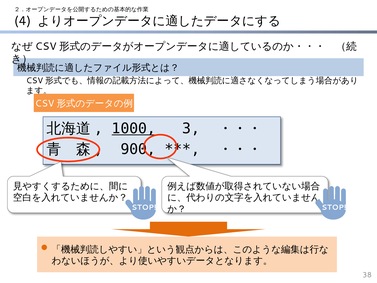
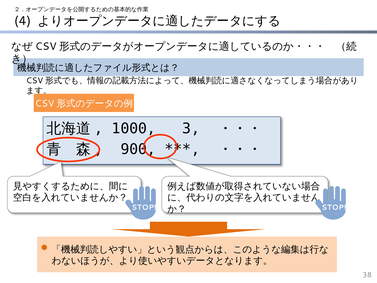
1000 underline: present -> none (134, 128)
